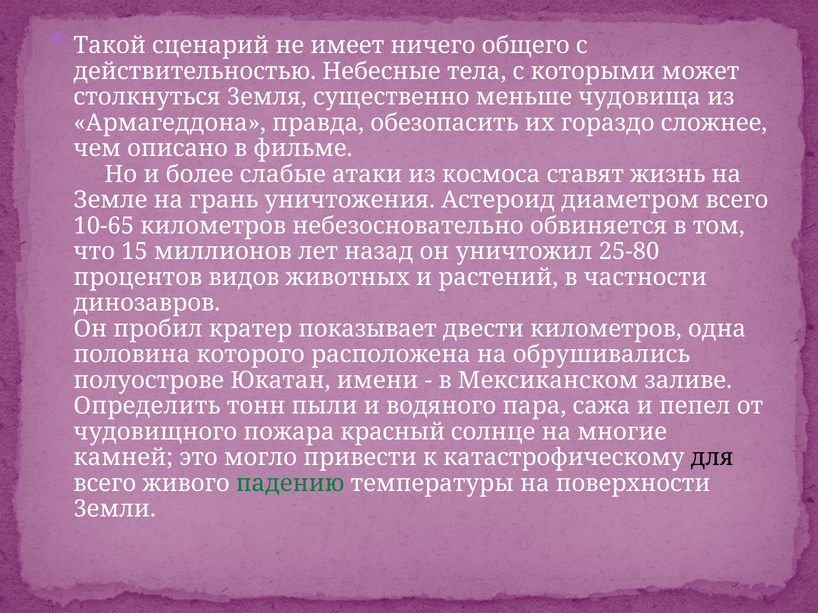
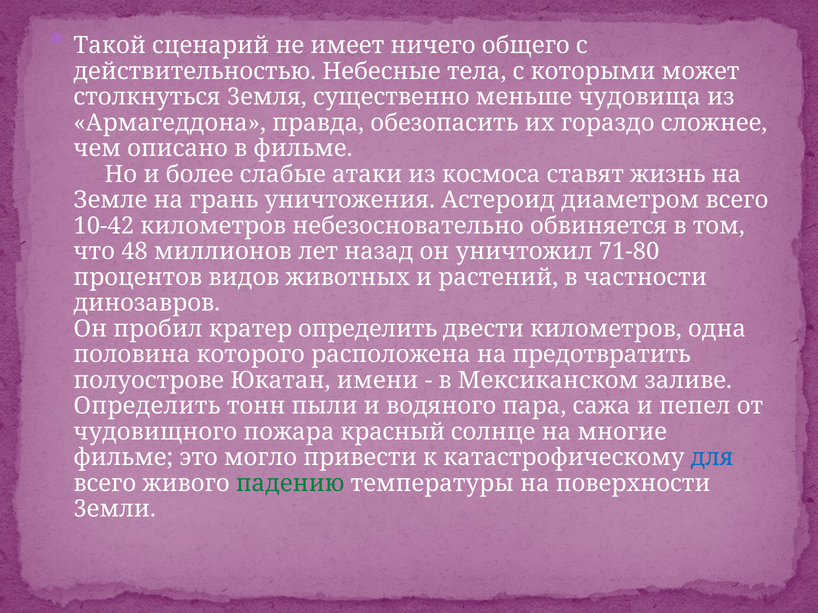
10-65: 10-65 -> 10-42 (104, 226)
15: 15 -> 48 (134, 252)
25-80: 25-80 -> 71-80 (629, 252)
кратер показывает: показывает -> определить (368, 329)
обрушивались: обрушивались -> предотвратить (602, 355)
камней: камней -> фильме (123, 458)
для colour: black -> blue (712, 458)
